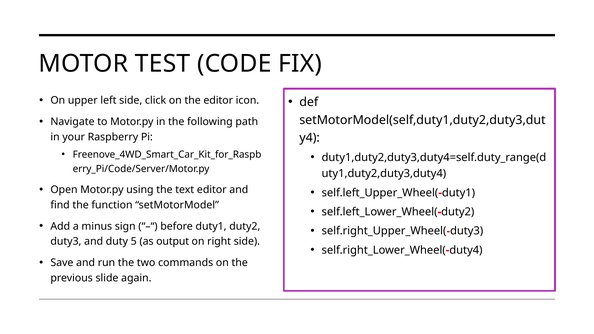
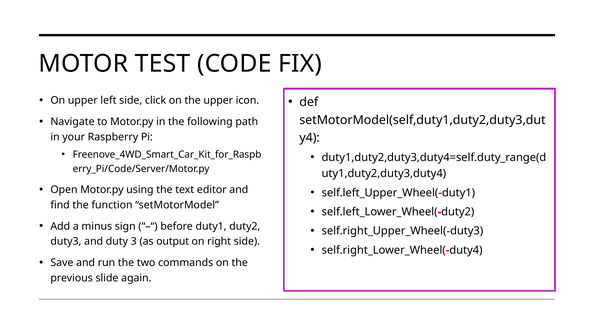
the editor: editor -> upper (218, 100)
5: 5 -> 3 (134, 242)
